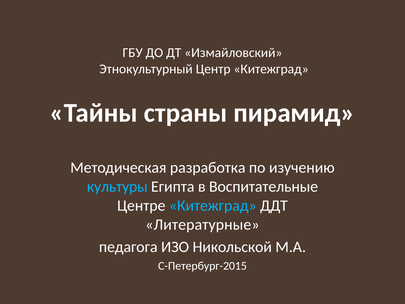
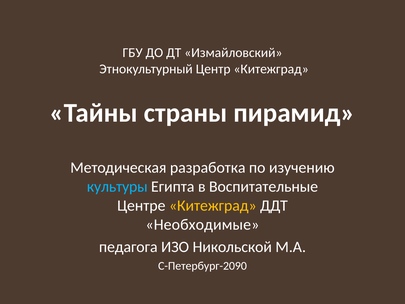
Китежград colour: light blue -> yellow (213, 205)
Литературные: Литературные -> Необходимые (202, 224)
С-Петербург-2015: С-Петербург-2015 -> С-Петербург-2090 (202, 266)
